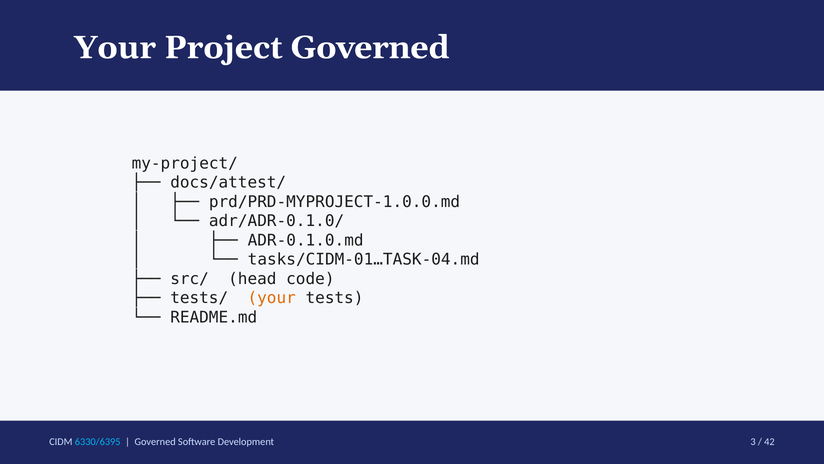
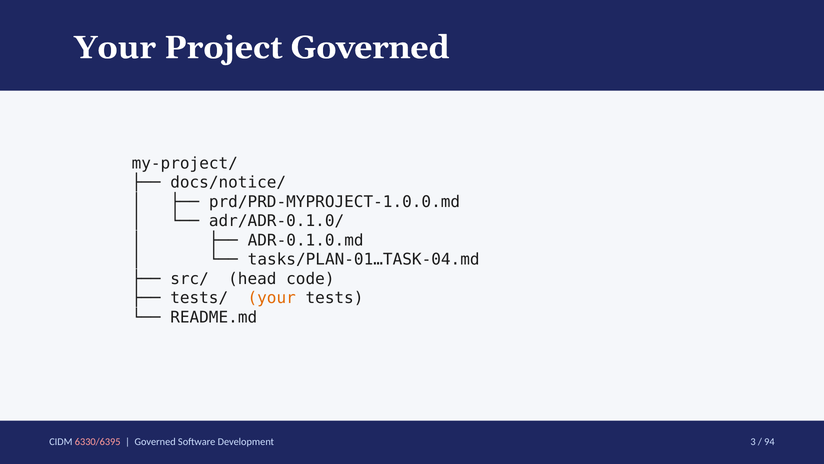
docs/attest/: docs/attest/ -> docs/notice/ (228, 182)
tasks/CIDM-01…TASK-04.md: tasks/CIDM-01…TASK-04.md -> tasks/PLAN-01…TASK-04.md (364, 259)
6330/6395 colour: light blue -> pink (98, 442)
42: 42 -> 94 (769, 442)
